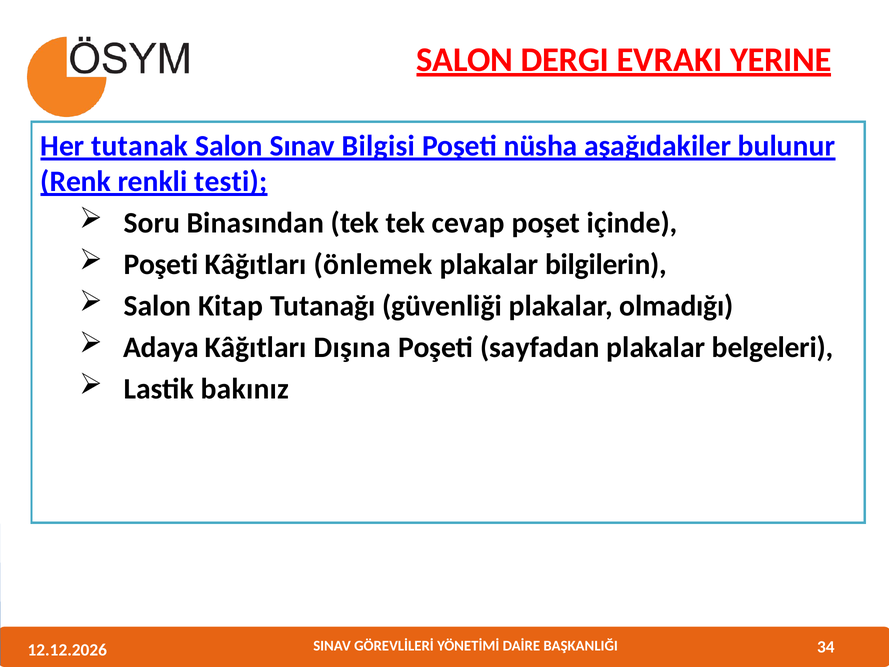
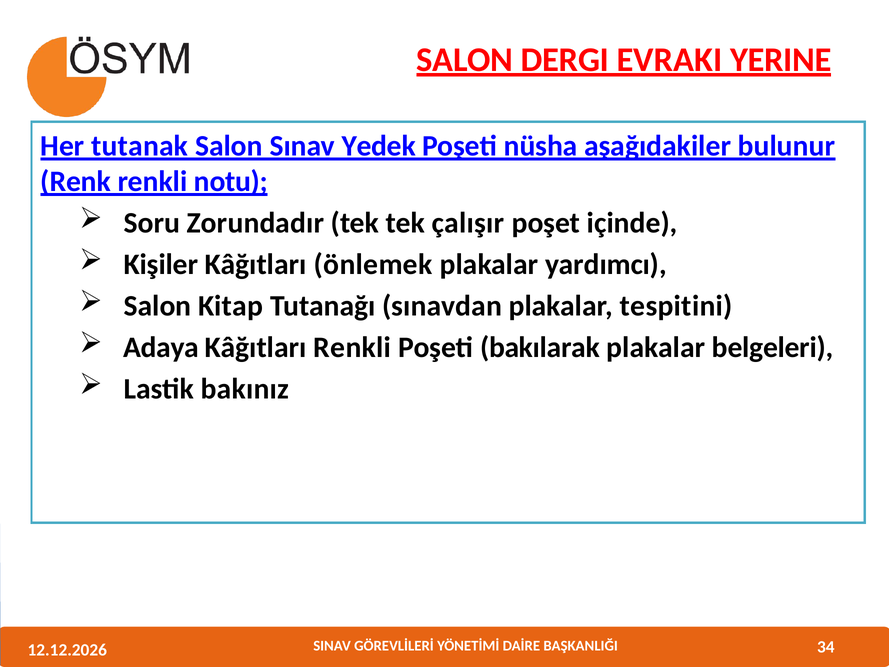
Bilgisi: Bilgisi -> Yedek (379, 146)
testi: testi -> notu (231, 182)
Binasından: Binasından -> Zorundadır (255, 223)
cevap: cevap -> çalışır (468, 223)
Poşeti: Poşeti -> Kişiler (161, 265)
bilgilerin: bilgilerin -> yardımcı (606, 265)
güvenliği: güvenliği -> sınavdan (442, 306)
olmadığı: olmadığı -> tespitini (676, 306)
Kâğıtları Dışına: Dışına -> Renkli (352, 348)
sayfadan: sayfadan -> bakılarak (540, 348)
